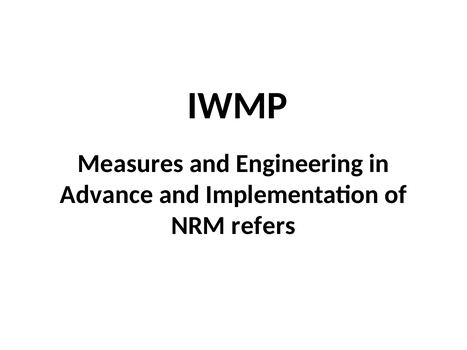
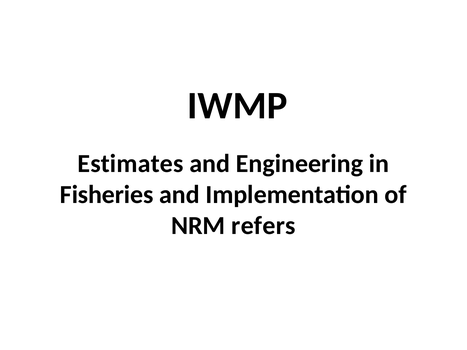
Measures: Measures -> Estimates (130, 164)
Advance: Advance -> Fisheries (107, 195)
